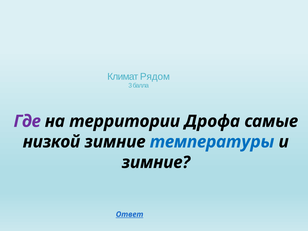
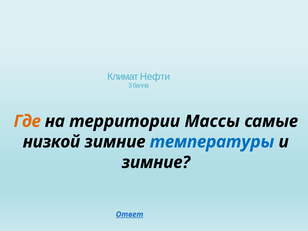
Рядом: Рядом -> Нефти (155, 77)
Где colour: purple -> orange (27, 121)
Дрофа: Дрофа -> Массы (212, 121)
